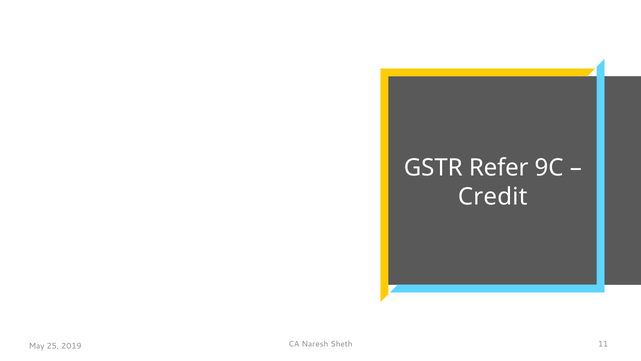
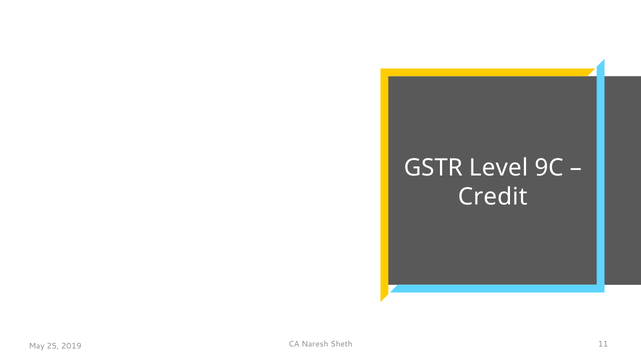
Refer: Refer -> Level (499, 168)
